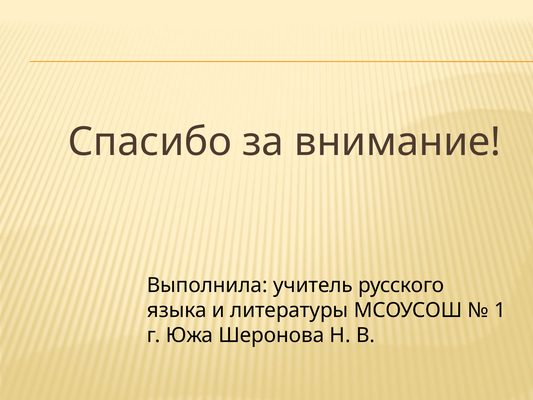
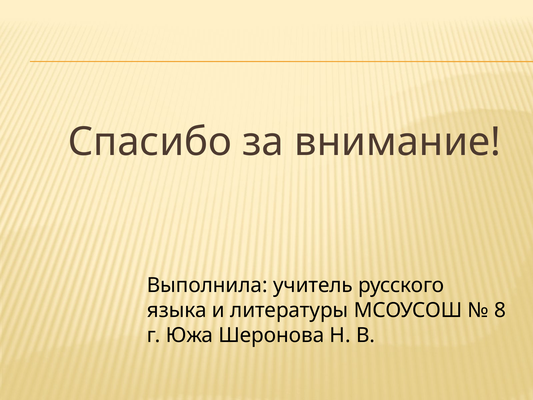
1: 1 -> 8 (500, 310)
